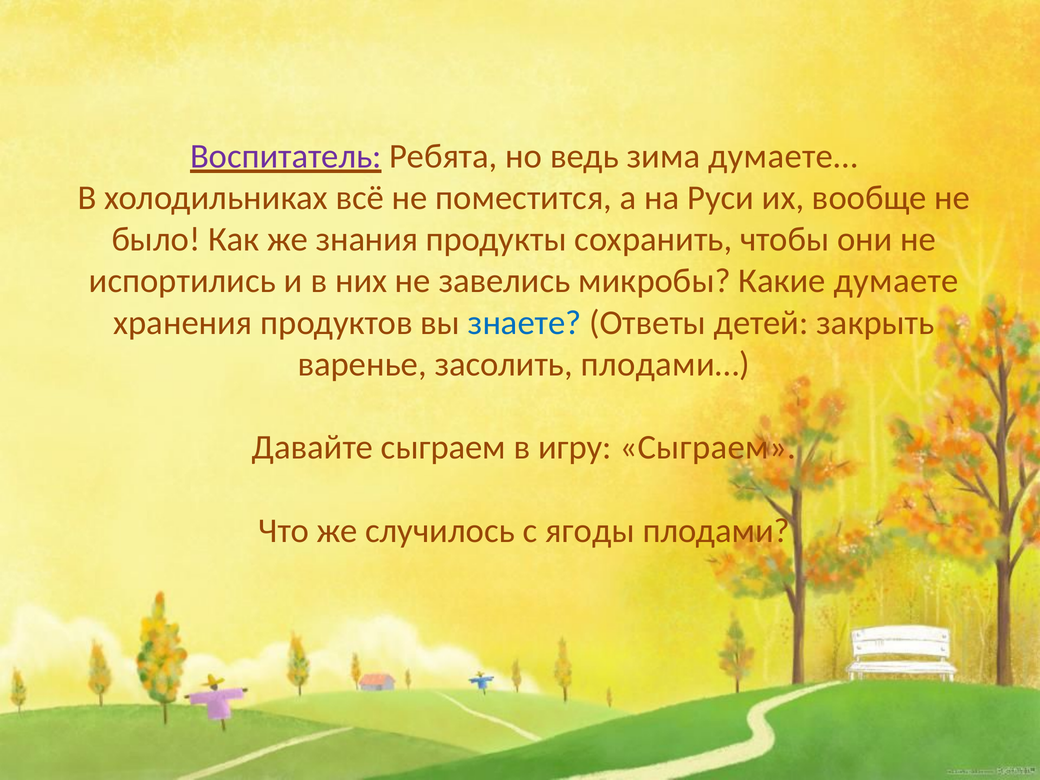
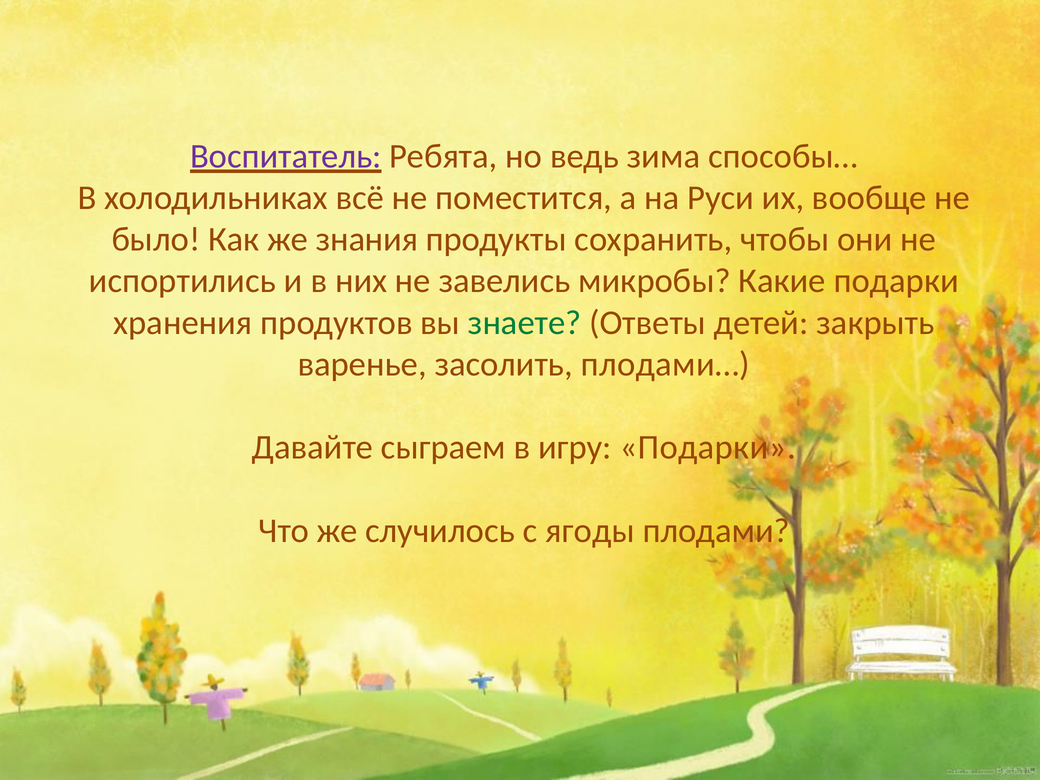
думаете…: думаете… -> способы… (783, 156)
Какие думаете: думаете -> подарки (896, 281)
знаете colour: blue -> green (525, 323)
игру Сыграем: Сыграем -> Подарки (708, 447)
